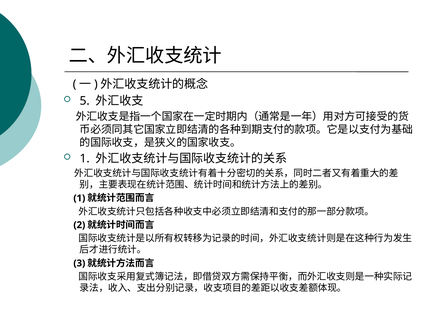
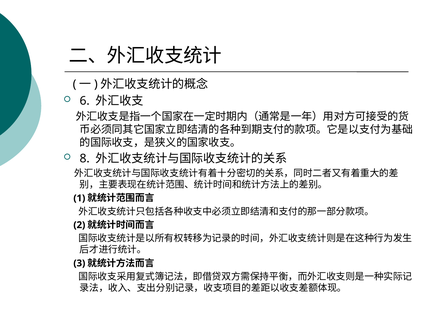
5: 5 -> 6 (85, 101)
1: 1 -> 8 (85, 158)
